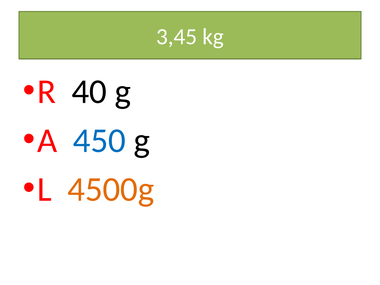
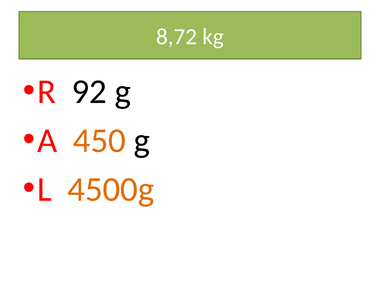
3,45: 3,45 -> 8,72 (177, 37)
40: 40 -> 92 (89, 92)
450 colour: blue -> orange (99, 141)
